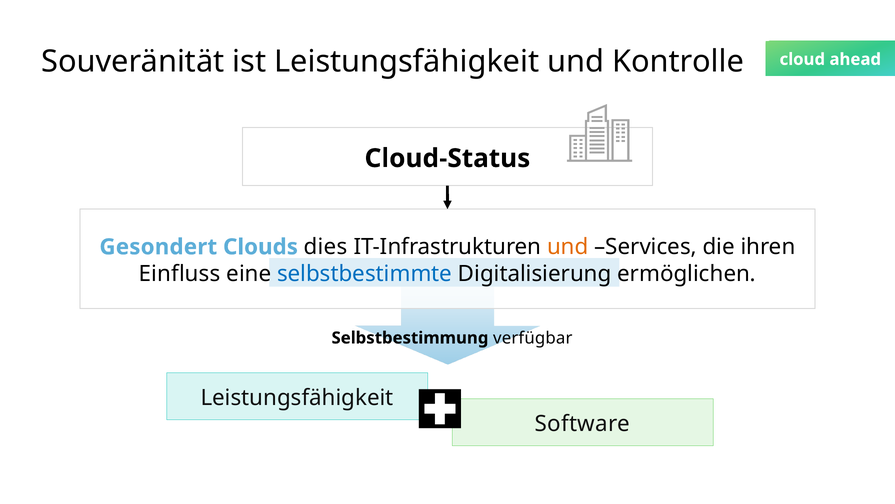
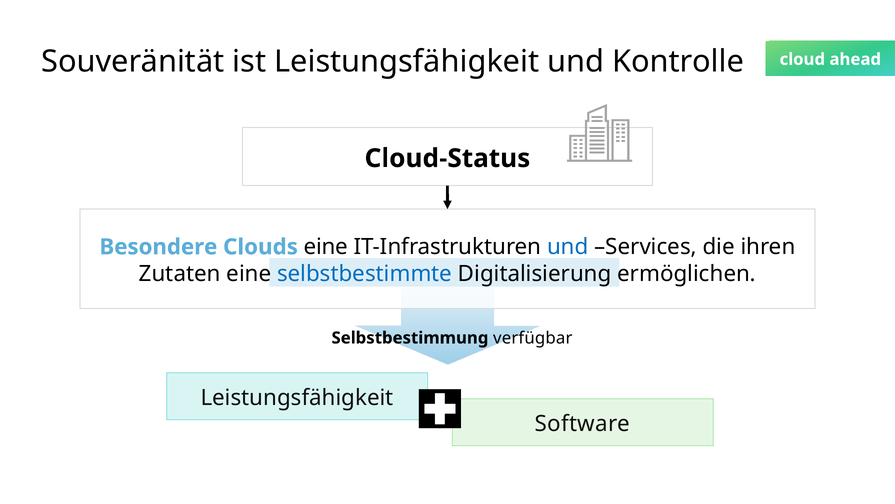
Gesondert: Gesondert -> Besondere (158, 247)
Clouds dies: dies -> eine (326, 247)
und colour: orange -> blue (568, 247)
Einfluss: Einfluss -> Zutaten (180, 274)
